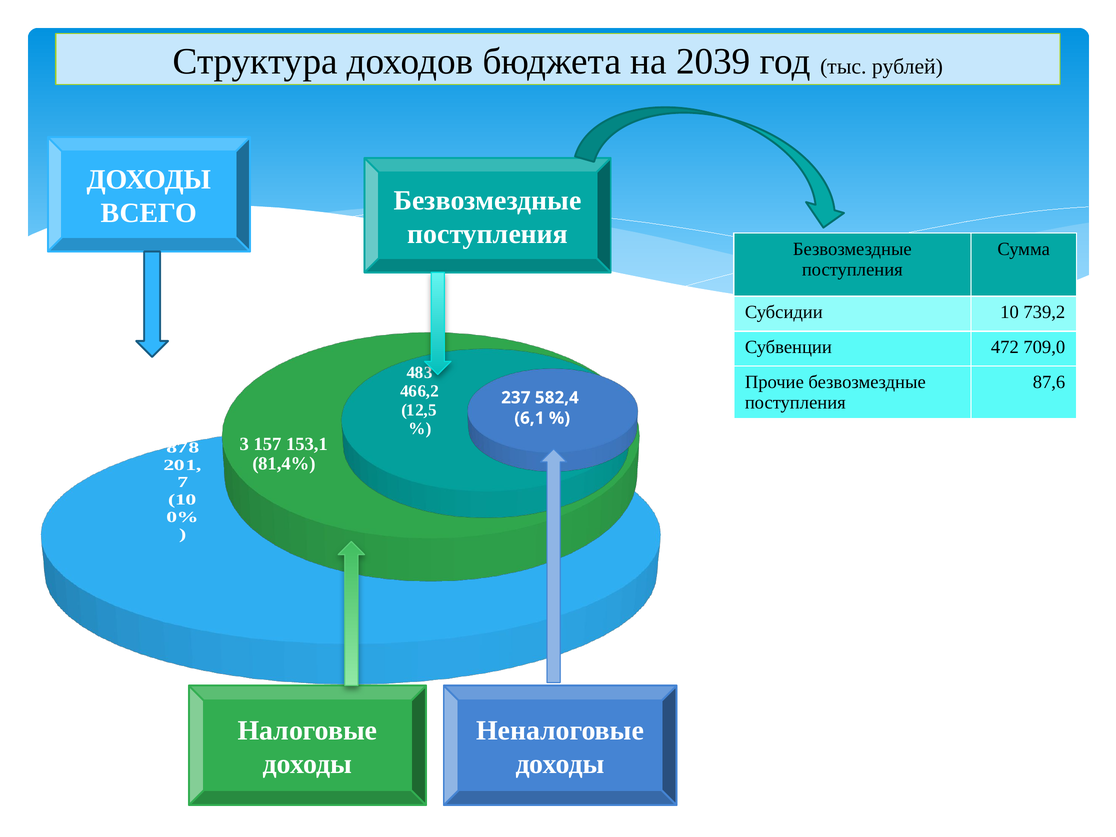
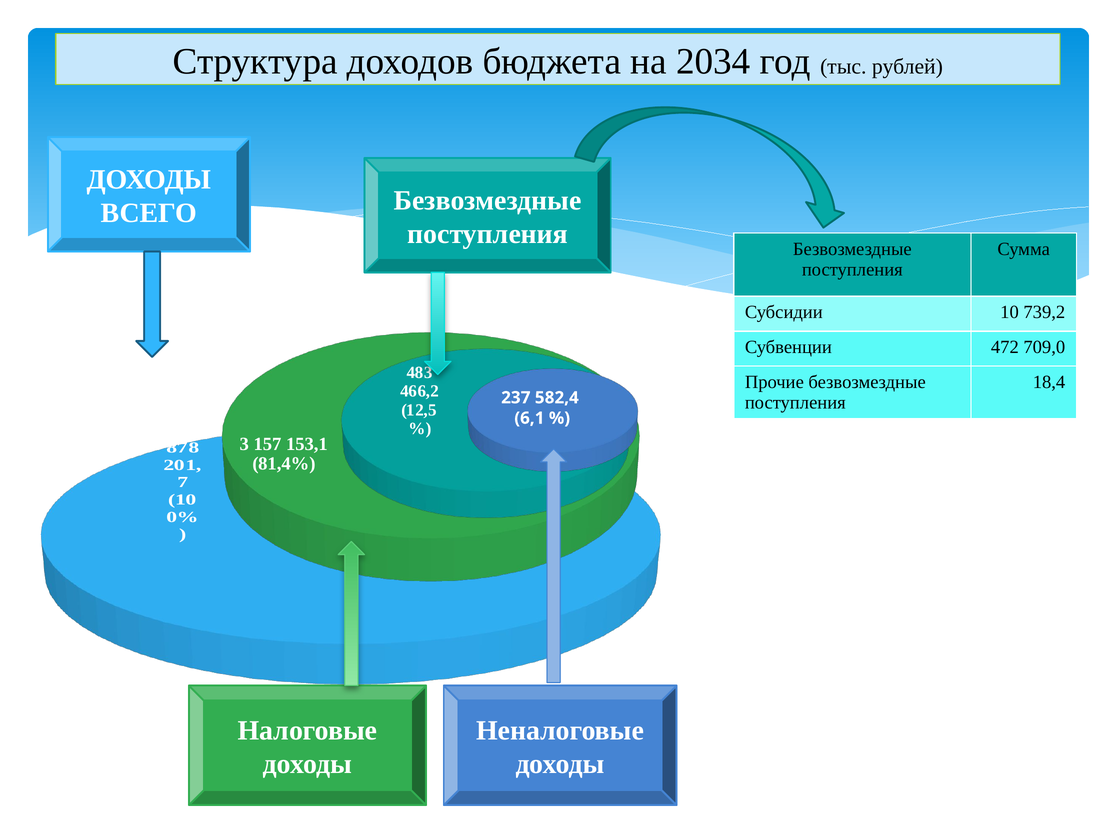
2039: 2039 -> 2034 (713, 62)
87,6: 87,6 -> 18,4 (1049, 382)
